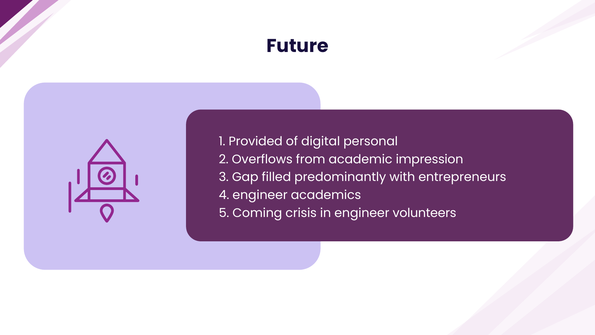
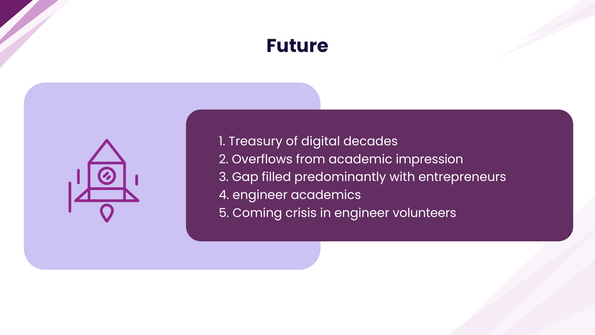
Provided: Provided -> Treasury (256, 141)
personal: personal -> decades (371, 141)
